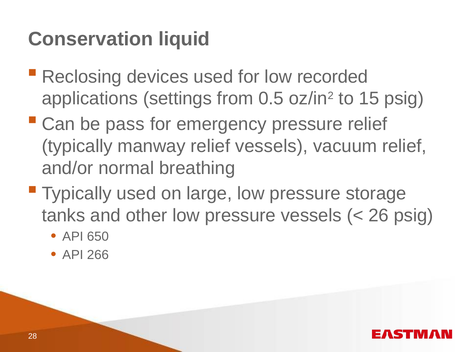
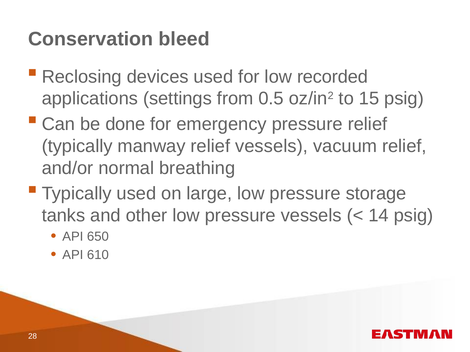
liquid: liquid -> bleed (184, 39)
pass: pass -> done (125, 124)
26: 26 -> 14 (379, 216)
266: 266 -> 610 (98, 255)
